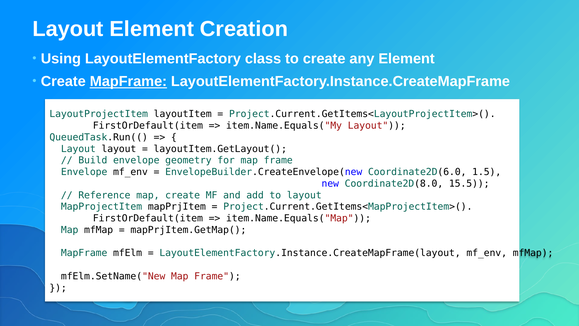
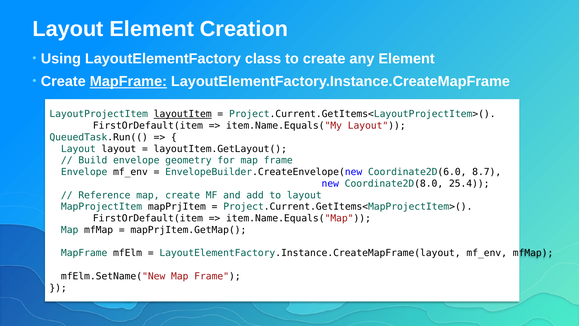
layoutItem underline: none -> present (183, 114)
1.5: 1.5 -> 8.7 (487, 172)
15.5: 15.5 -> 25.4 (469, 183)
